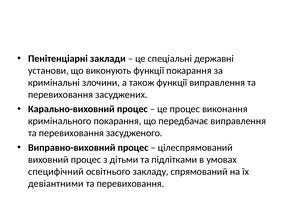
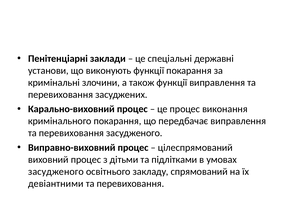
специфічний: специфічний -> засудженого (56, 172)
